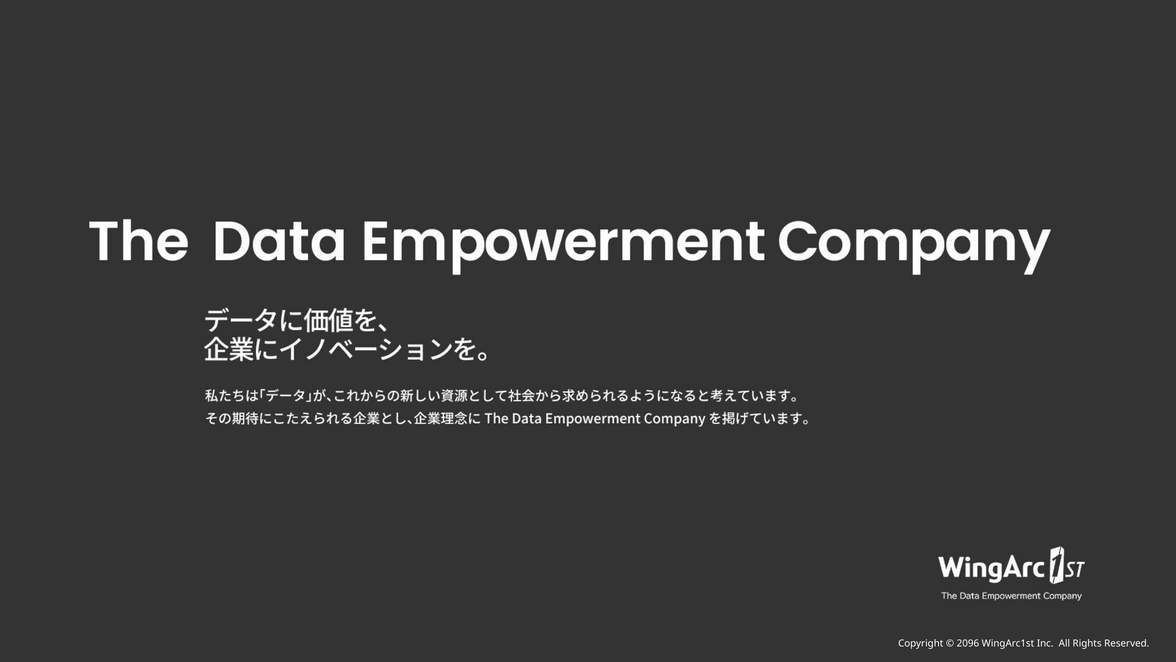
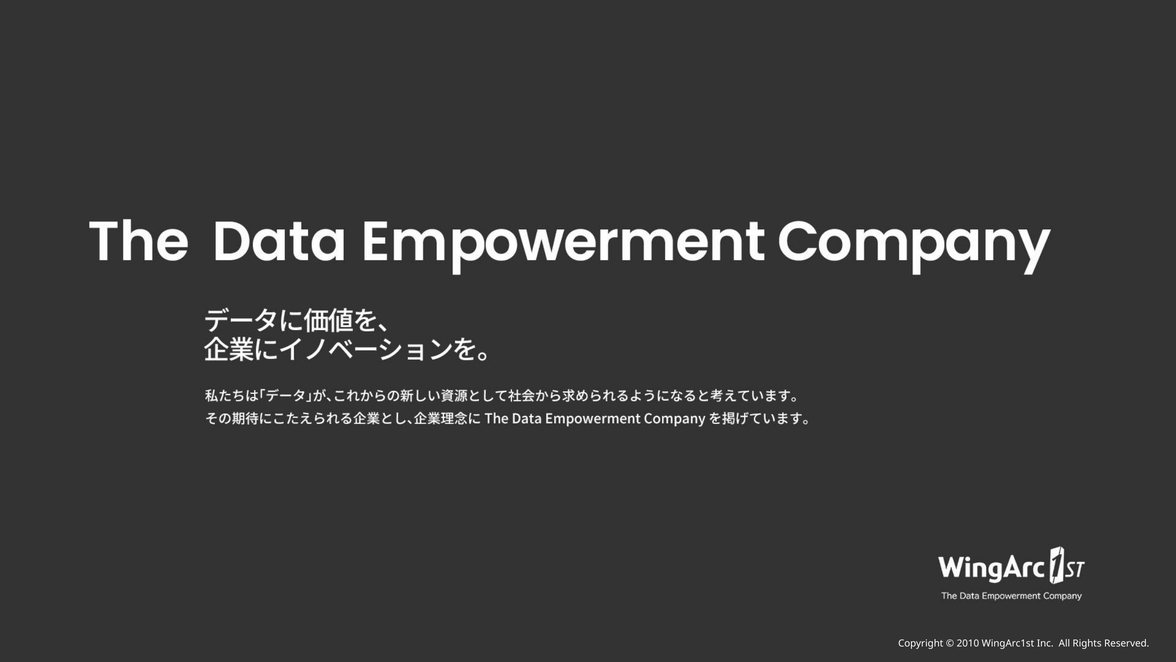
2096: 2096 -> 2010 (968, 643)
